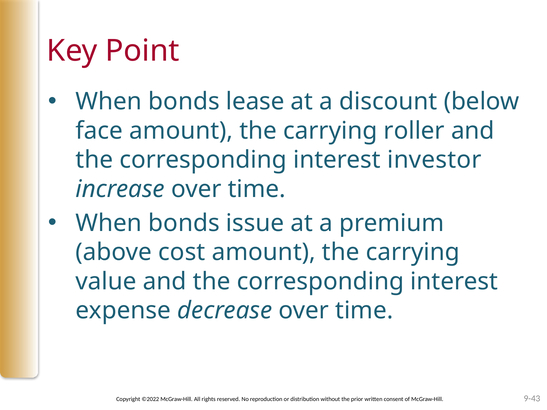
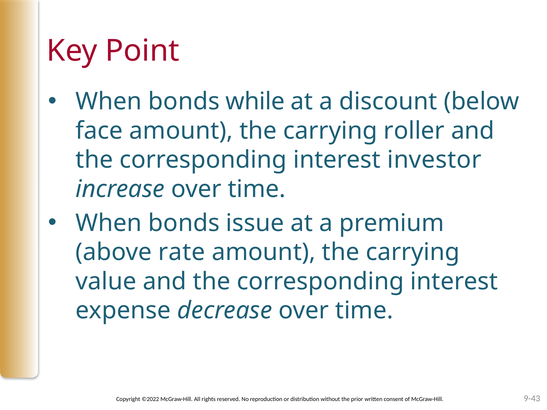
lease: lease -> while (255, 102)
cost: cost -> rate (182, 252)
